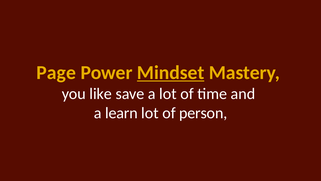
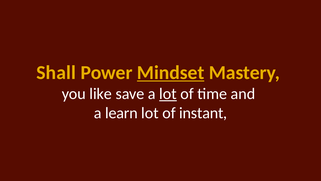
Page: Page -> Shall (56, 72)
lot underline: none -> present (168, 94)
person: person -> instant (203, 113)
